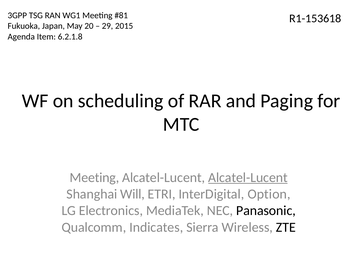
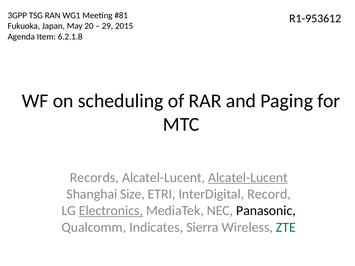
R1-153618: R1-153618 -> R1-953612 (315, 18)
Meeting: Meeting -> Records (94, 178)
Will: Will -> Size (133, 194)
Option: Option -> Record (269, 194)
Electronics underline: none -> present (111, 211)
ZTE colour: black -> green (286, 227)
